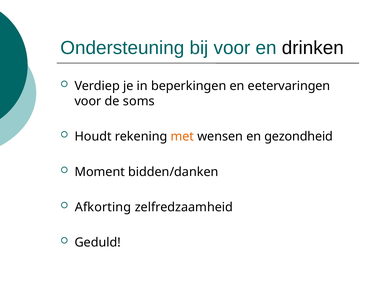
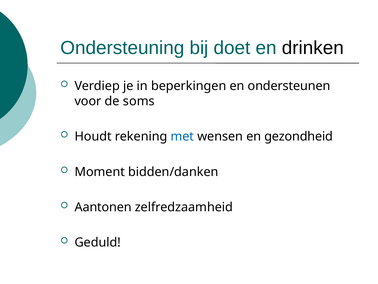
bij voor: voor -> doet (232, 48)
eetervaringen: eetervaringen -> ondersteunen (289, 86)
met colour: orange -> blue (182, 136)
Afkorting: Afkorting -> Aantonen (103, 207)
